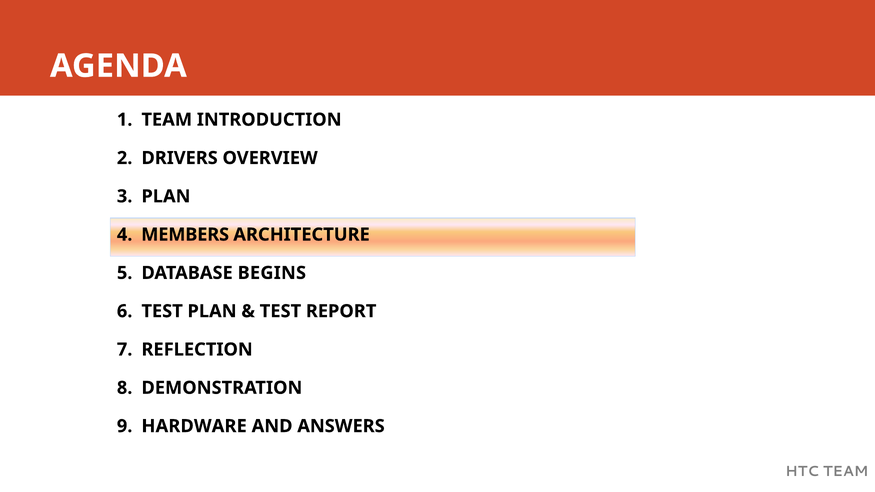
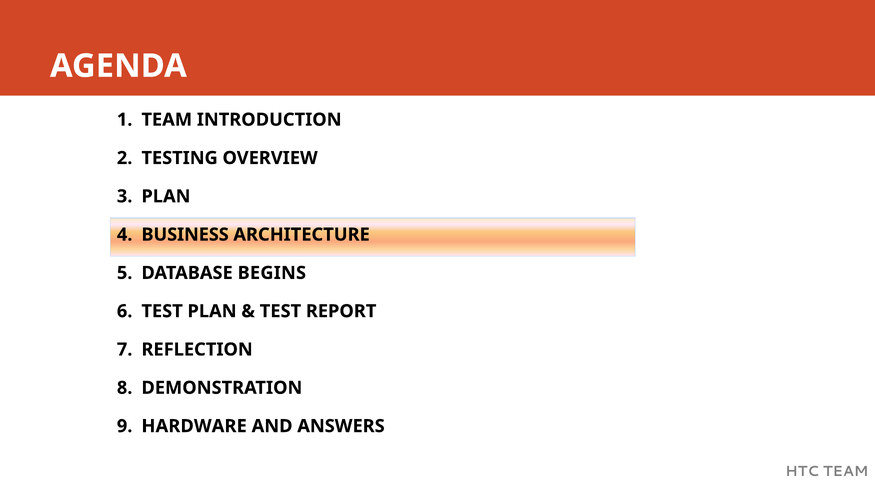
DRIVERS: DRIVERS -> TESTING (180, 158)
MEMBERS: MEMBERS -> BUSINESS (185, 235)
